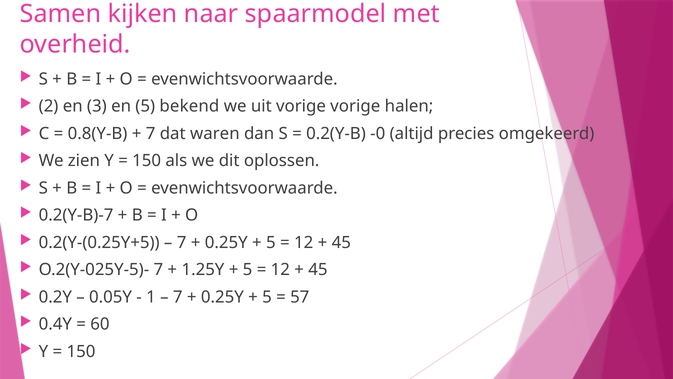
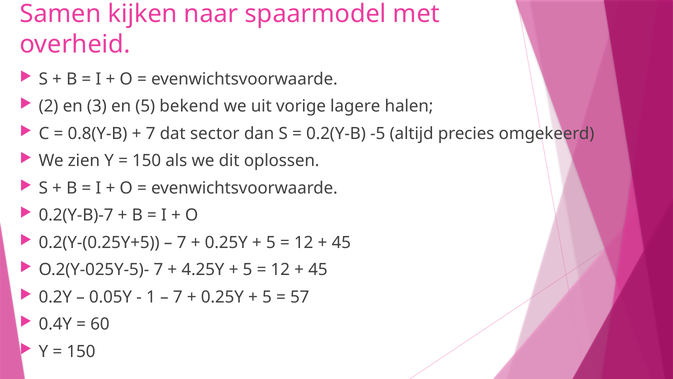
vorige vorige: vorige -> lagere (355, 106)
waren: waren -> sector (215, 133)
-0: -0 -> -5 (378, 133)
1.25Y: 1.25Y -> 4.25Y (203, 269)
